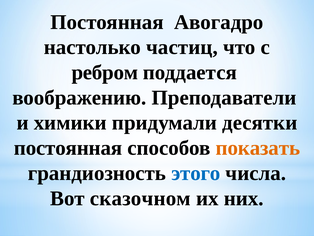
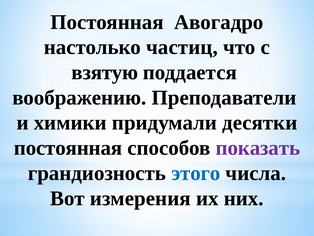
ребром: ребром -> взятую (105, 72)
показать colour: orange -> purple (258, 148)
сказочном: сказочном -> измерения (140, 198)
